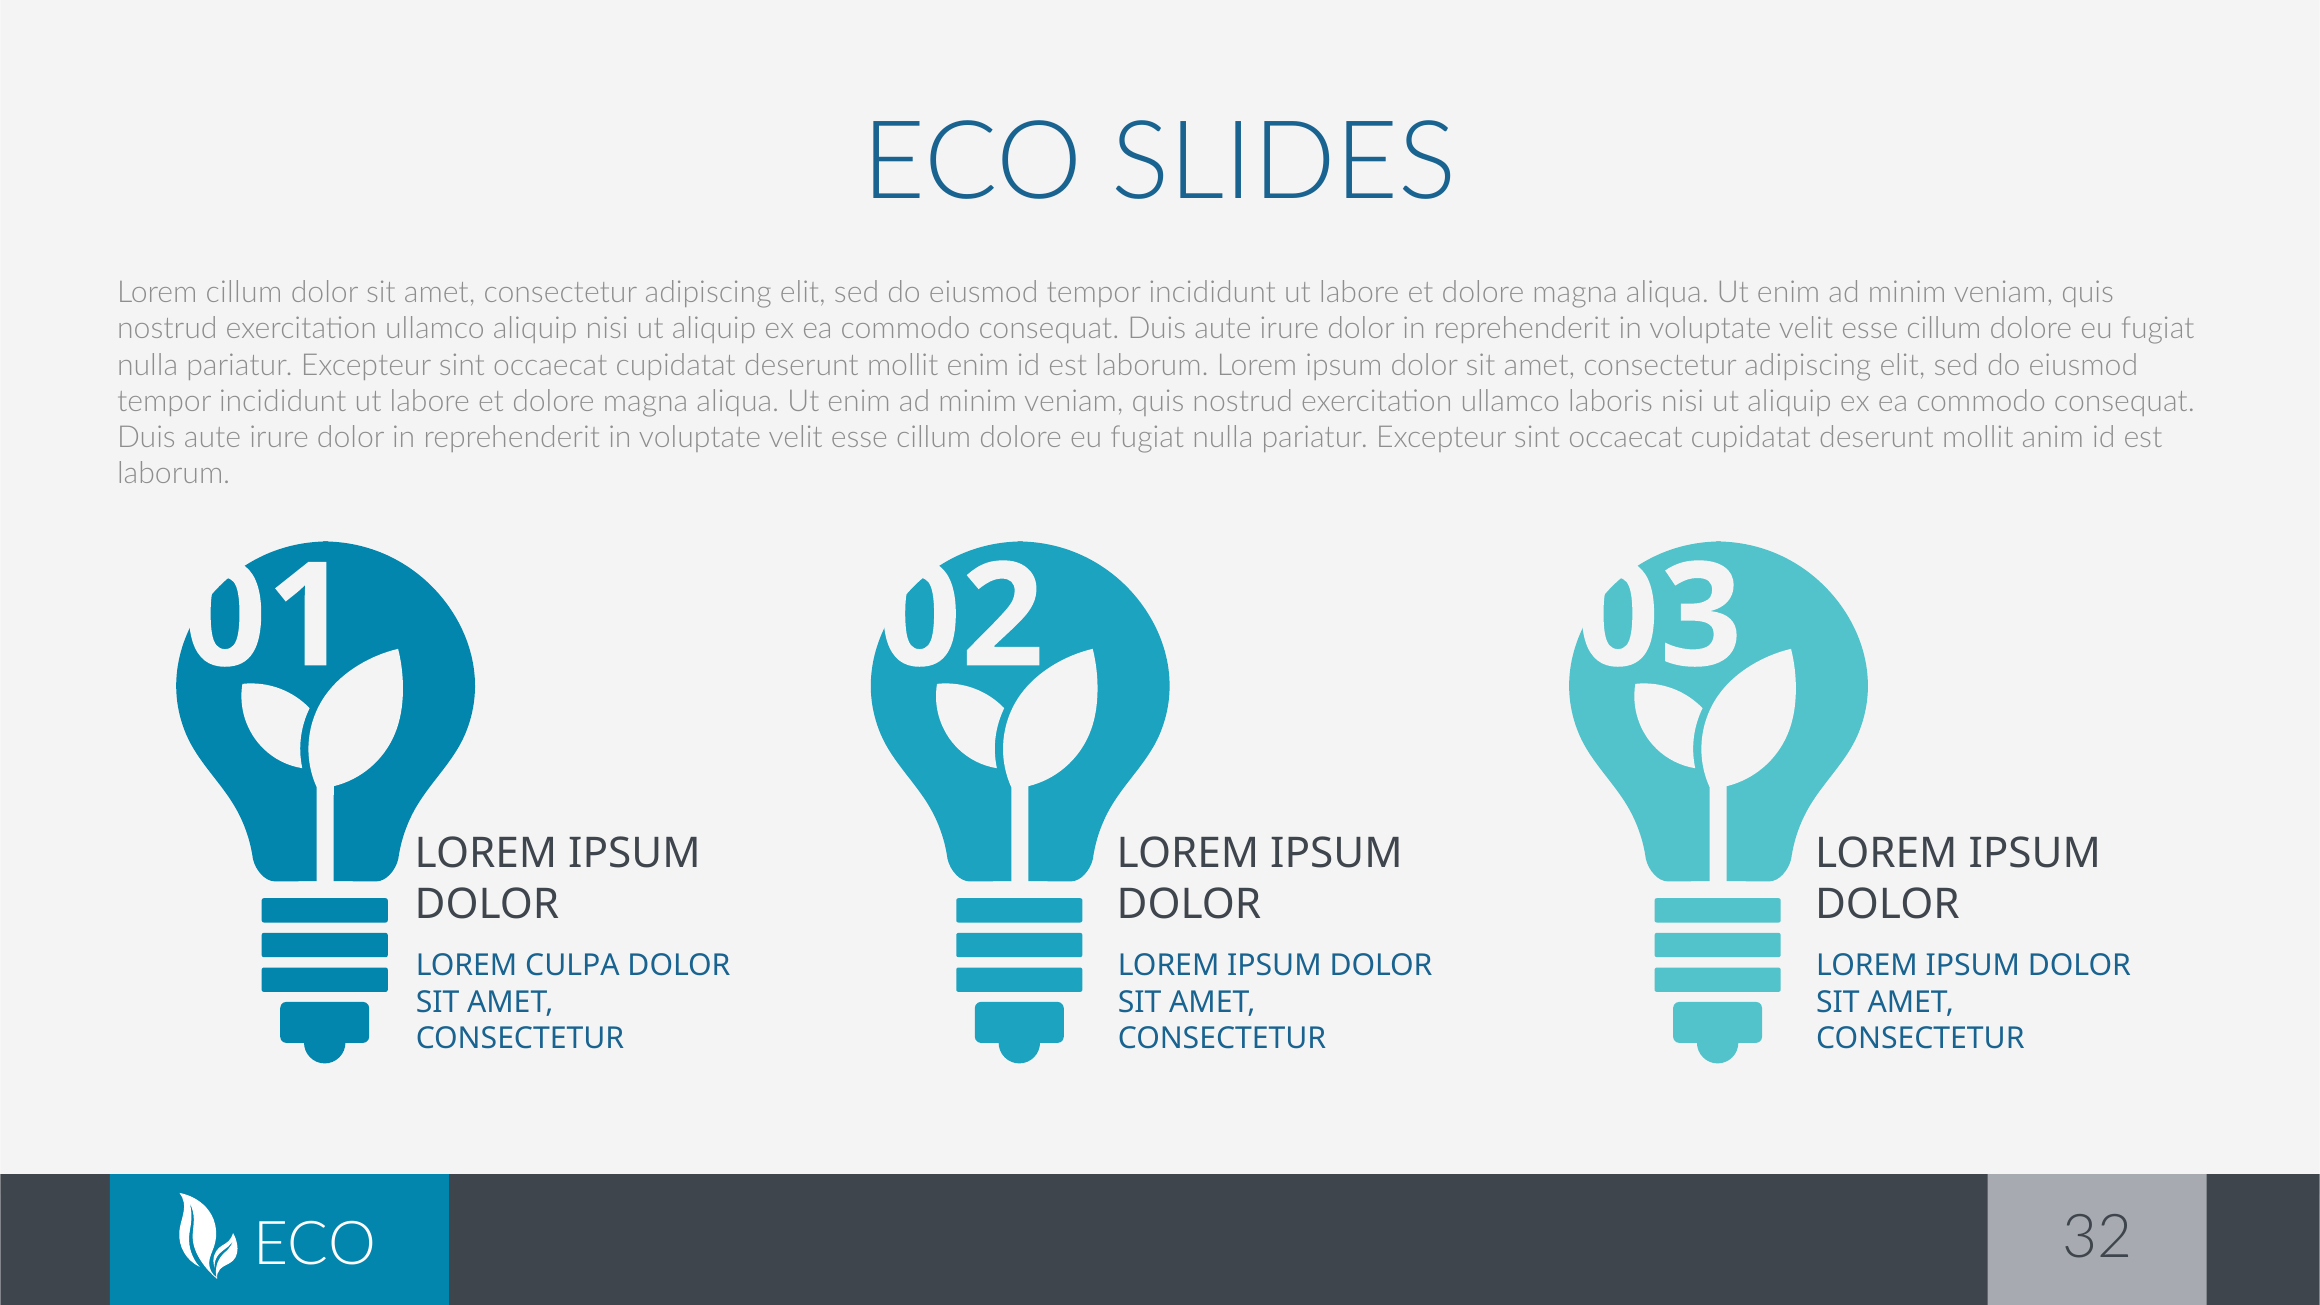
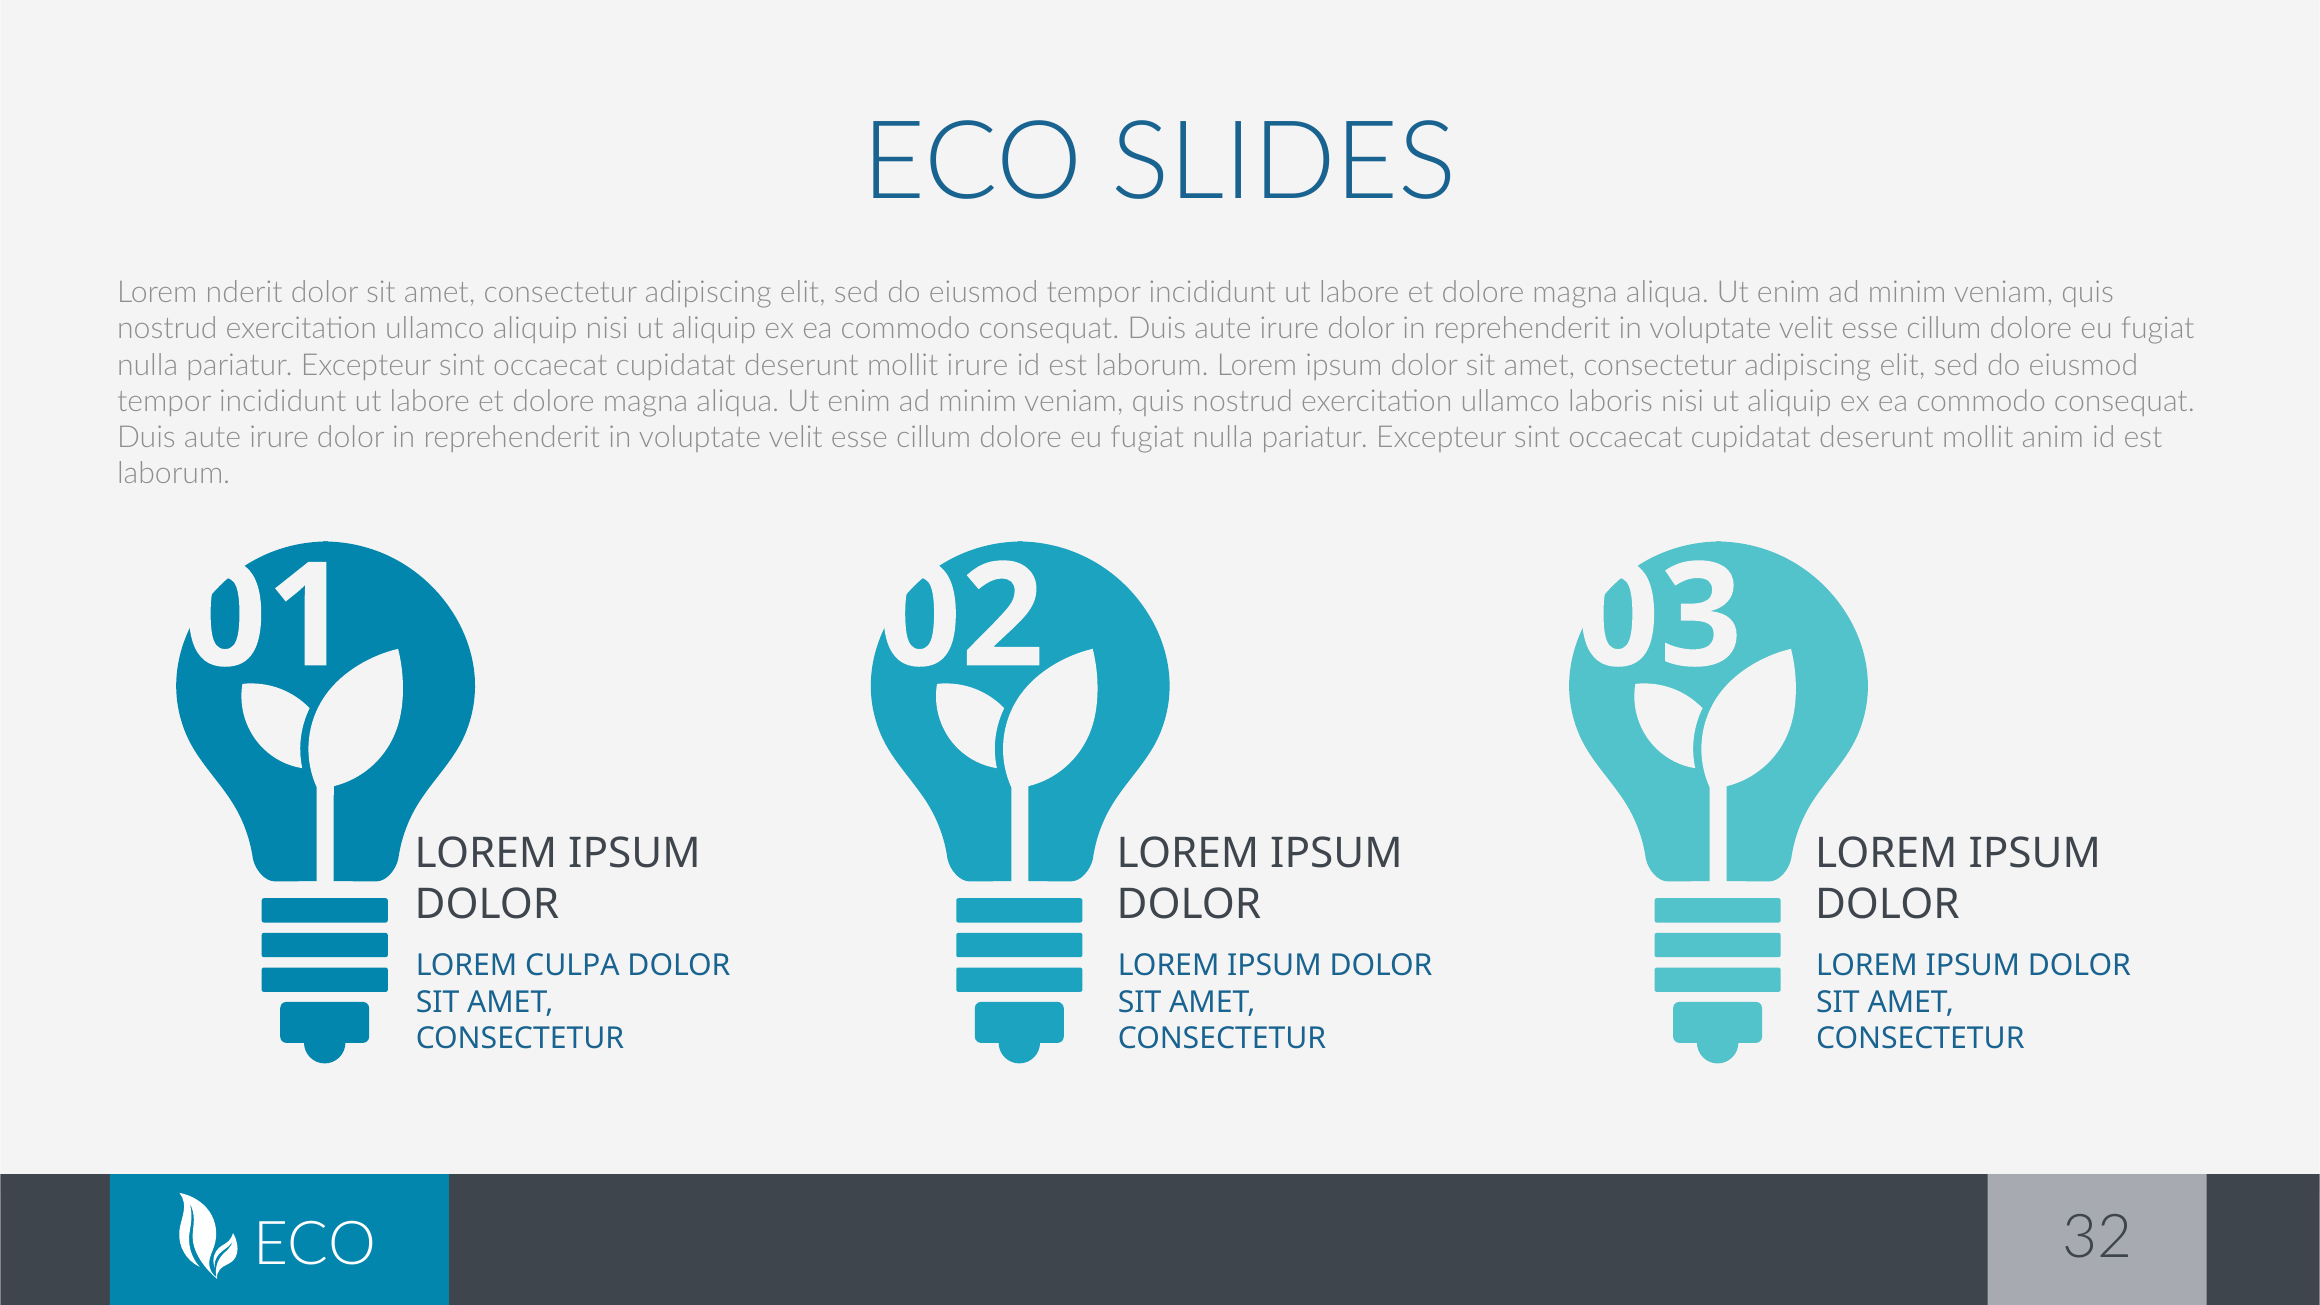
Lorem cillum: cillum -> nderit (244, 293)
mollit enim: enim -> irure (978, 365)
